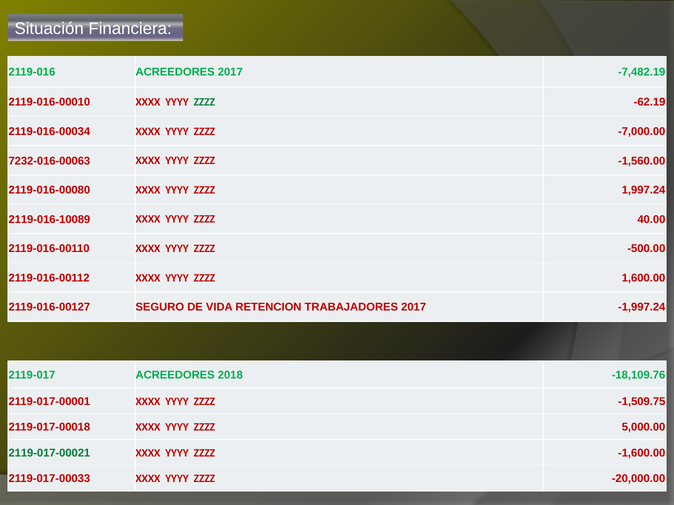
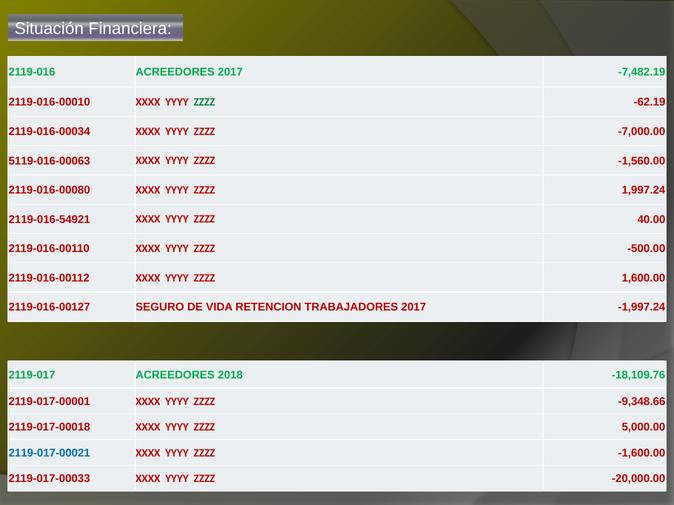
7232-016-00063: 7232-016-00063 -> 5119-016-00063 (49, 161)
2119-016-10089: 2119-016-10089 -> 2119-016-54921 (49, 220)
-1,509.75: -1,509.75 -> -9,348.66 (642, 402)
2119-017-00021 colour: green -> blue (49, 453)
